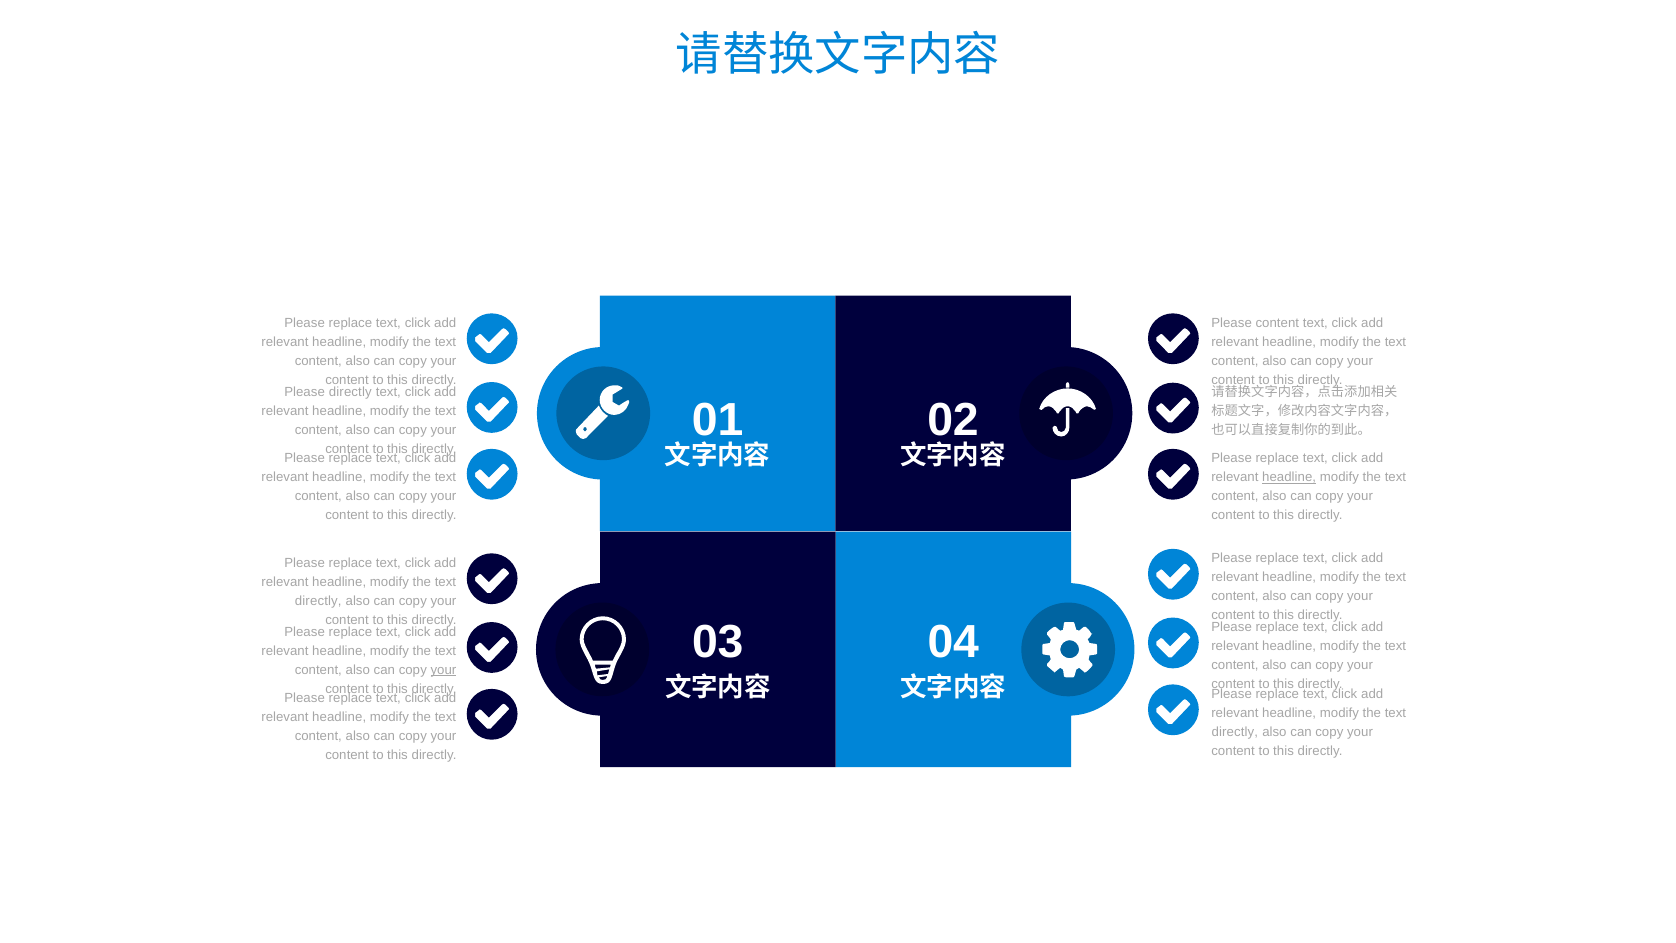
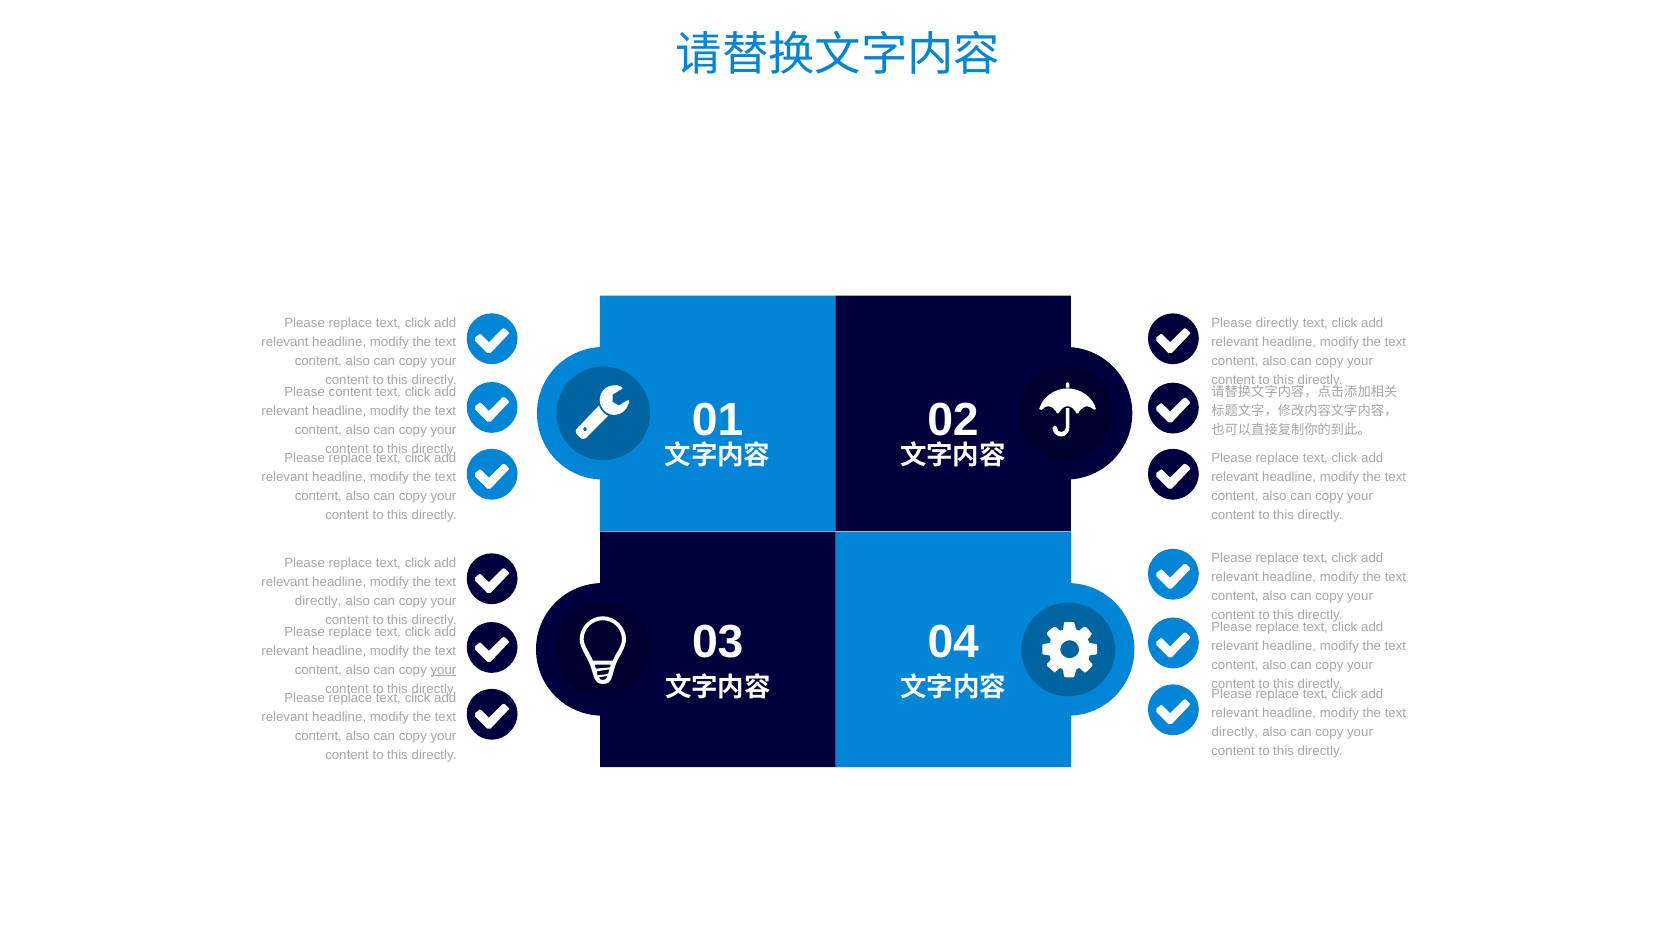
Please content: content -> directly (1277, 323)
Please directly: directly -> content (350, 392)
headline underline: present -> none (1289, 477)
